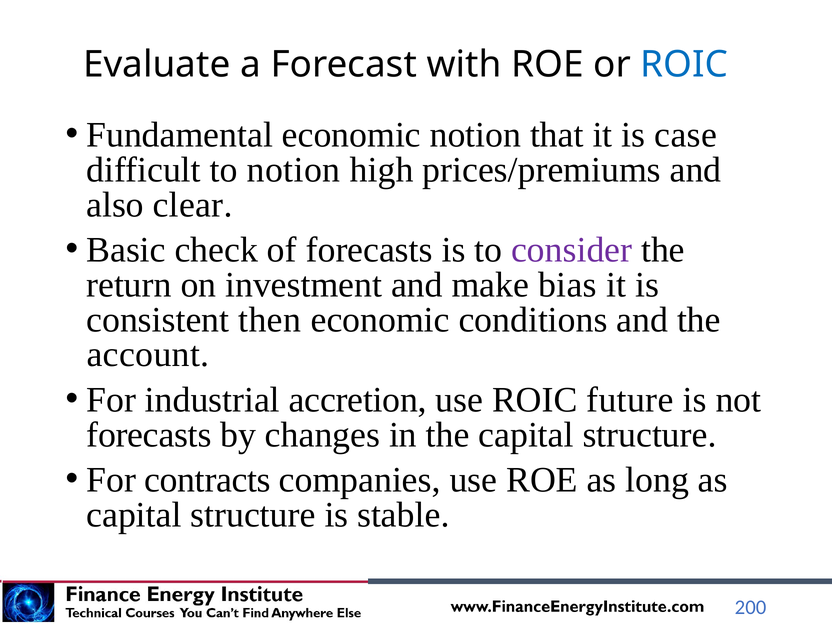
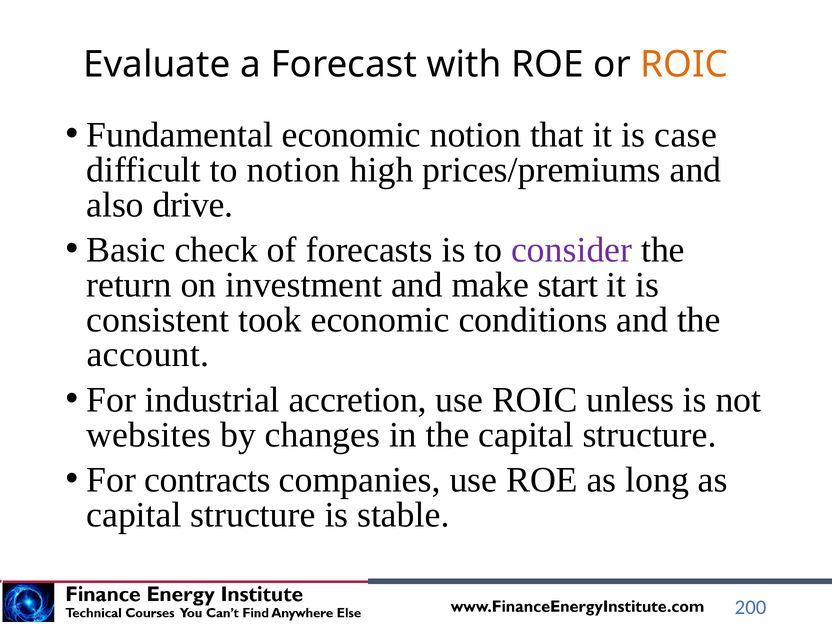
ROIC colour: blue -> orange (684, 64)
clear: clear -> drive (193, 205)
bias: bias -> start (568, 285)
then: then -> took (270, 320)
future: future -> unless (630, 400)
forecasts: forecasts -> websites (149, 435)
